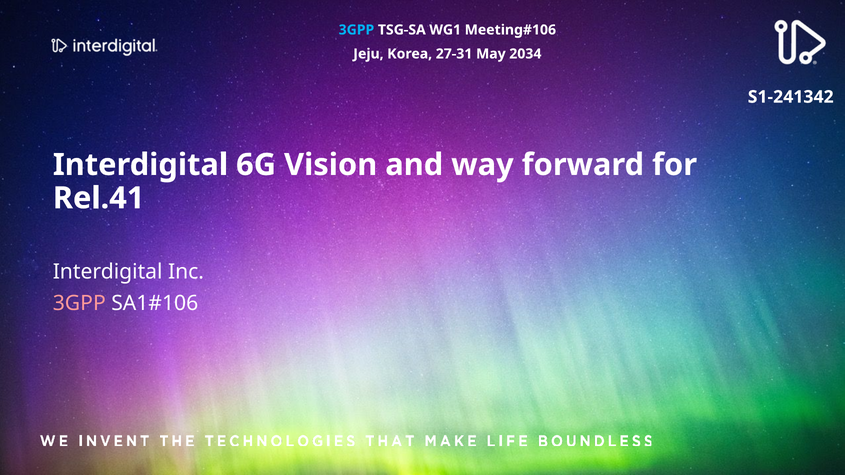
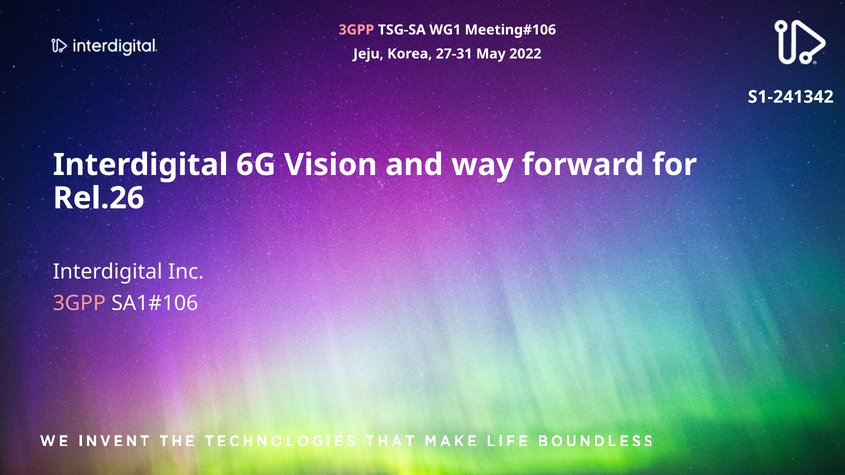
3GPP colour: light blue -> pink (356, 30)
2034: 2034 -> 2022 (525, 54)
Rel.41: Rel.41 -> Rel.26 (99, 198)
